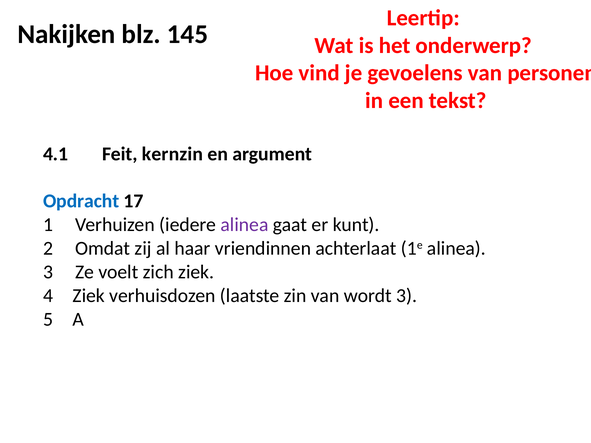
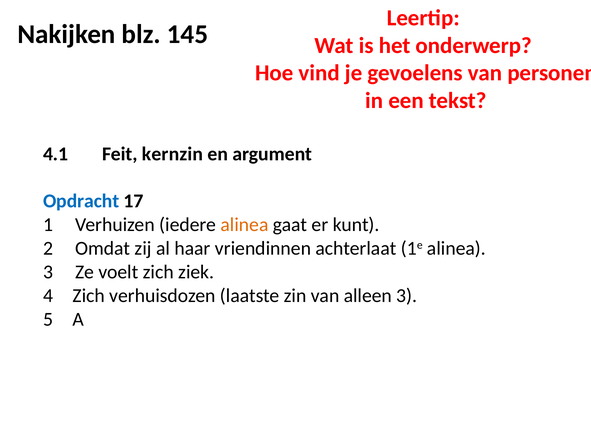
alinea colour: purple -> orange (245, 225)
Ziek: Ziek -> Zich (89, 296)
wordt: wordt -> alleen (368, 296)
